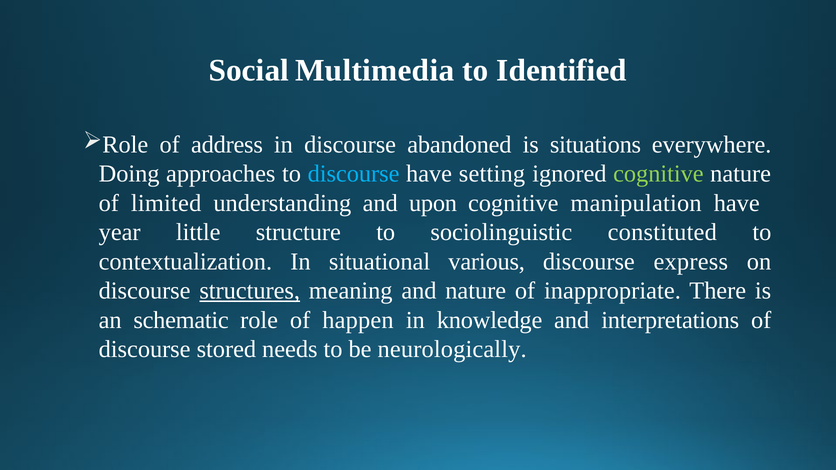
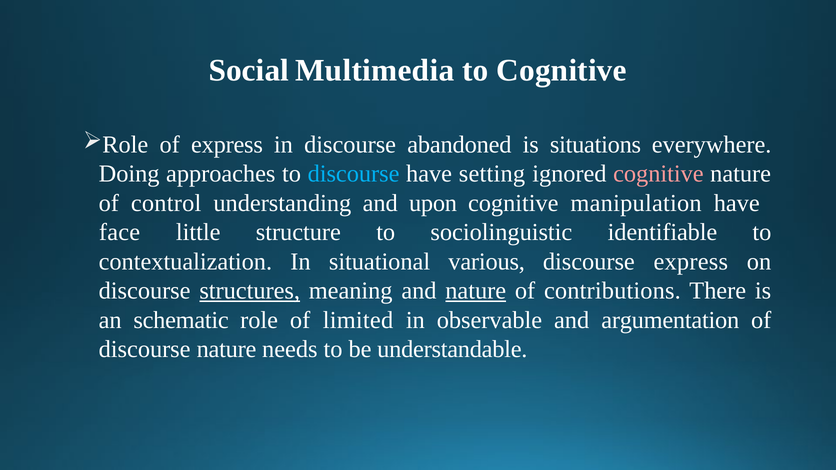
to Identified: Identified -> Cognitive (562, 70)
of address: address -> express (227, 145)
cognitive colour: light green -> pink (658, 174)
limited: limited -> control (166, 203)
year: year -> face (120, 232)
constituted: constituted -> identifiable (662, 232)
nature underline: none -> present (476, 291)
inappropriate: inappropriate -> contributions (612, 291)
happen: happen -> limited (358, 320)
knowledge: knowledge -> observable (489, 320)
interpretations: interpretations -> argumentation (670, 320)
discourse stored: stored -> nature (226, 350)
neurologically: neurologically -> understandable (452, 350)
